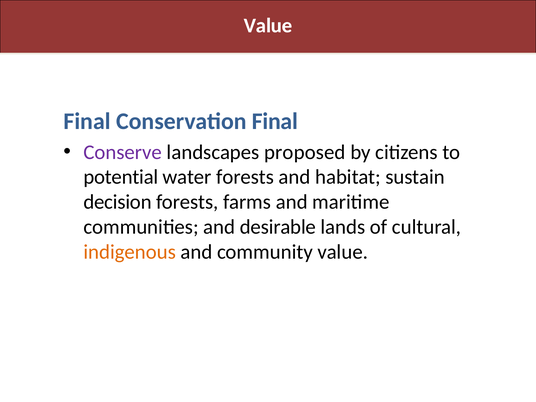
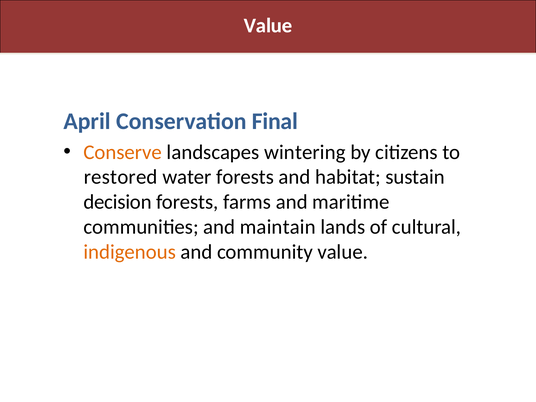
Final: Final -> April (87, 121)
Conserve colour: purple -> orange (123, 152)
proposed: proposed -> wintering (305, 152)
potential: potential -> restored (121, 177)
desirable: desirable -> maintain (278, 227)
